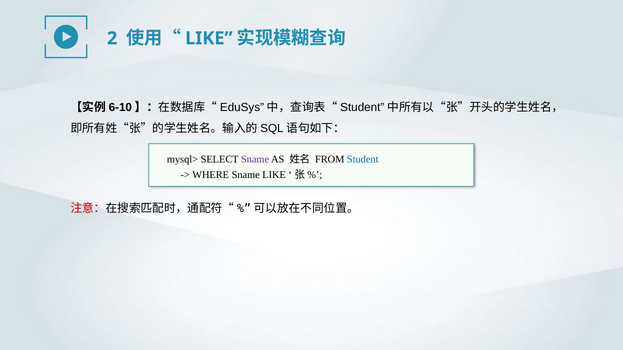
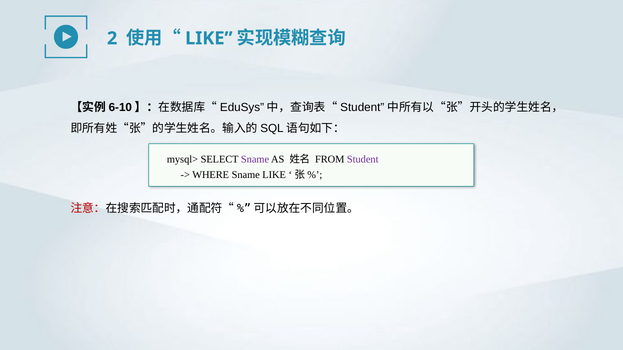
Student colour: blue -> purple (363, 160)
